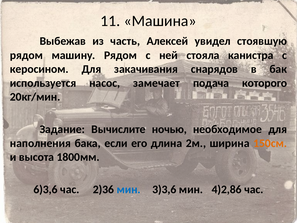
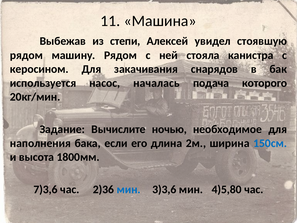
часть: часть -> степи (125, 41)
замечает: замечает -> началась (156, 83)
150см colour: orange -> blue (270, 143)
6)3,6: 6)3,6 -> 7)3,6 (46, 189)
4)2,86: 4)2,86 -> 4)5,80 (227, 189)
